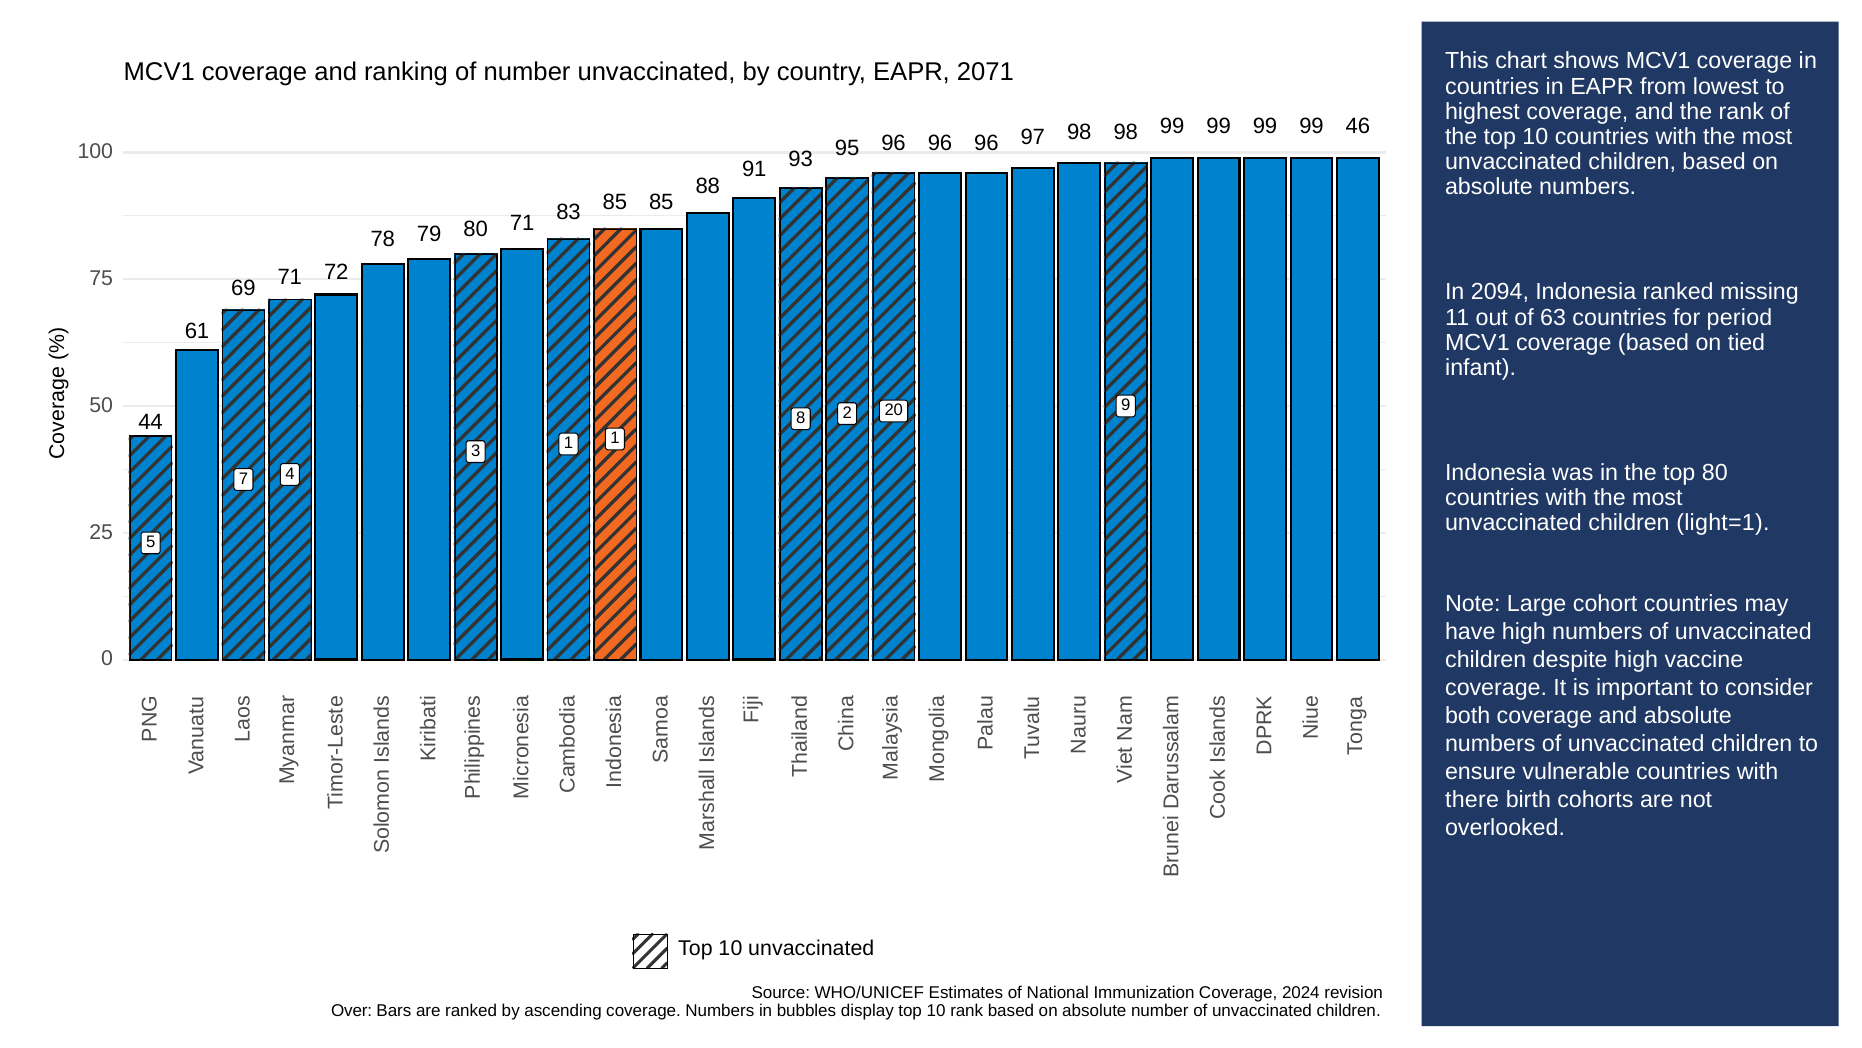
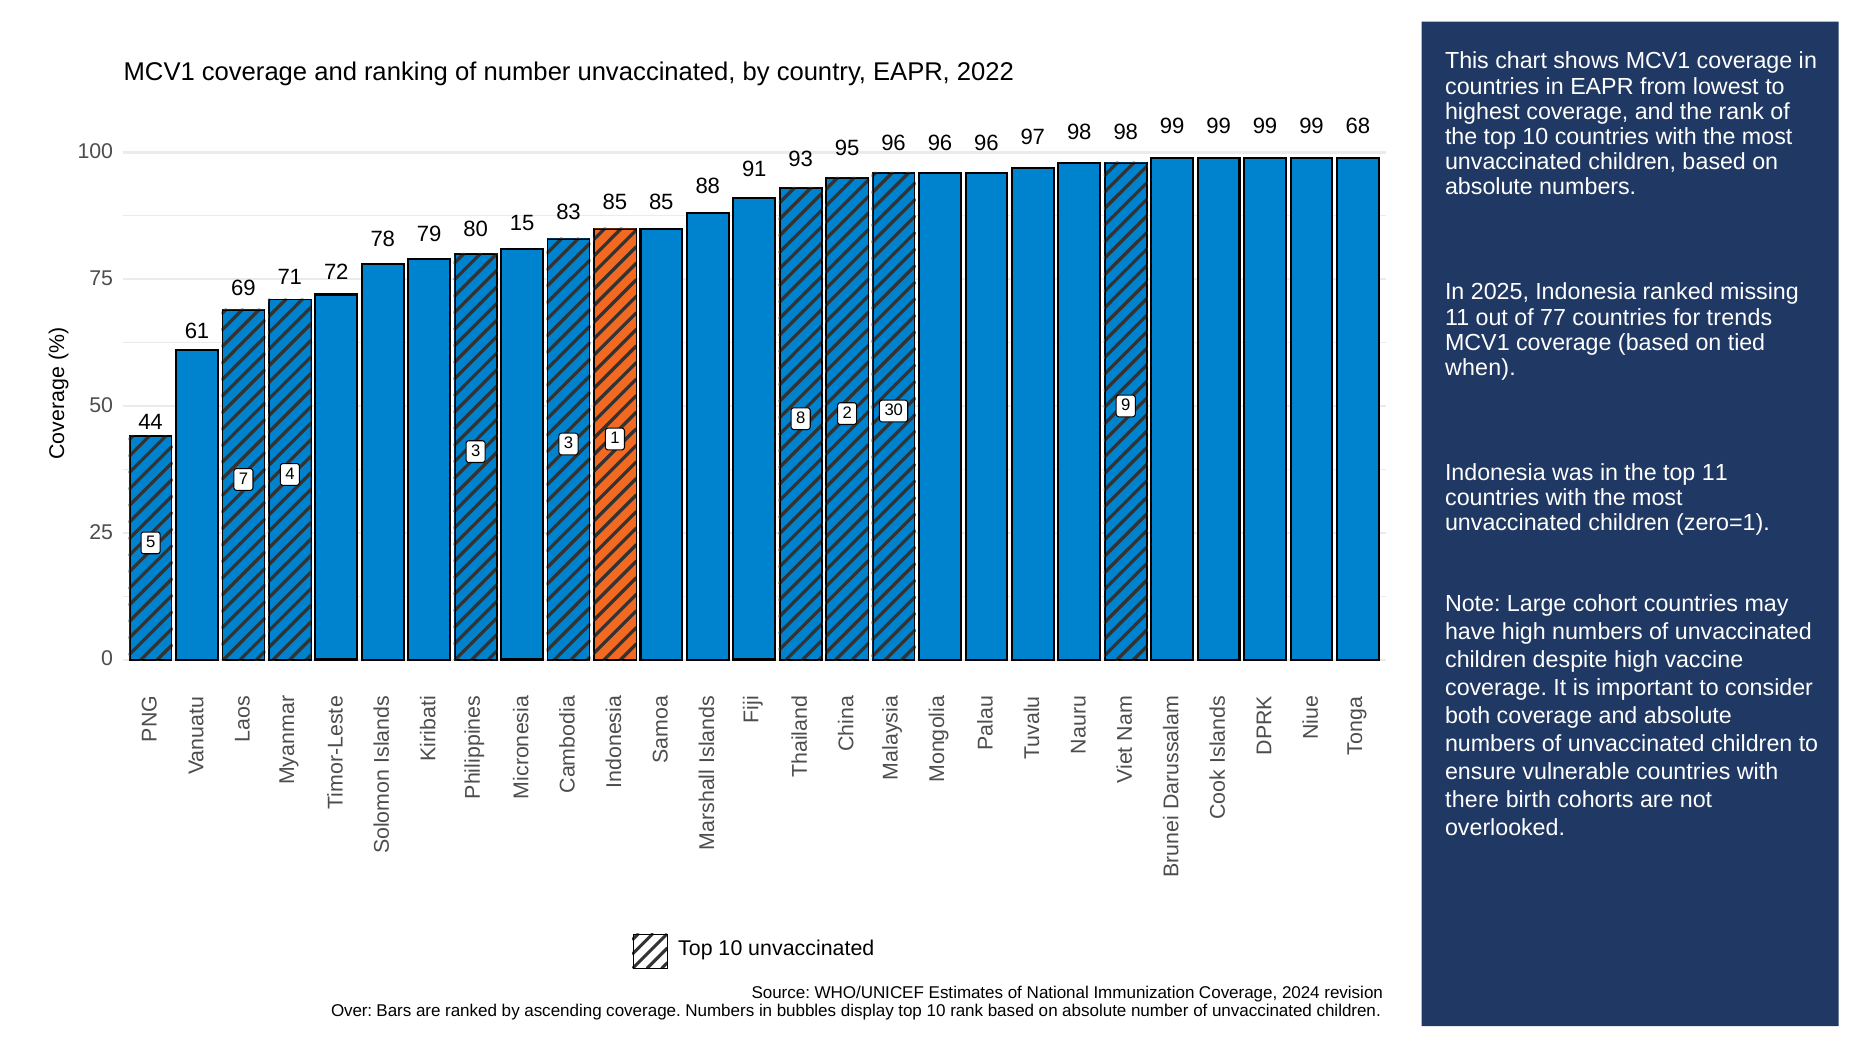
2071: 2071 -> 2022 (985, 72)
46: 46 -> 68 (1358, 127)
80 71: 71 -> 15 (522, 223)
2094: 2094 -> 2025 (1500, 292)
63: 63 -> 77 (1553, 317)
period: period -> trends (1739, 317)
infant: infant -> when (1480, 367)
20: 20 -> 30 (894, 410)
3 1: 1 -> 3 (569, 443)
top 80: 80 -> 11 (1715, 473)
light=1: light=1 -> zero=1 (1723, 523)
